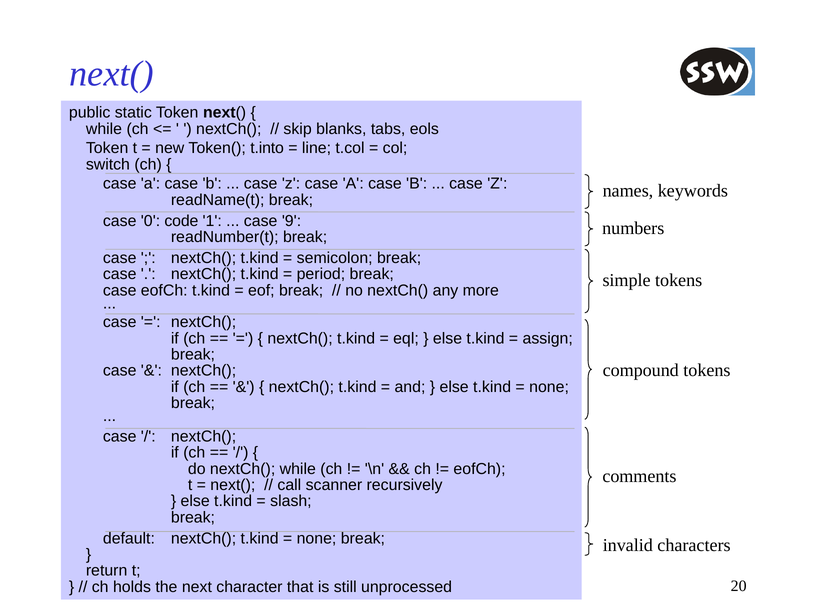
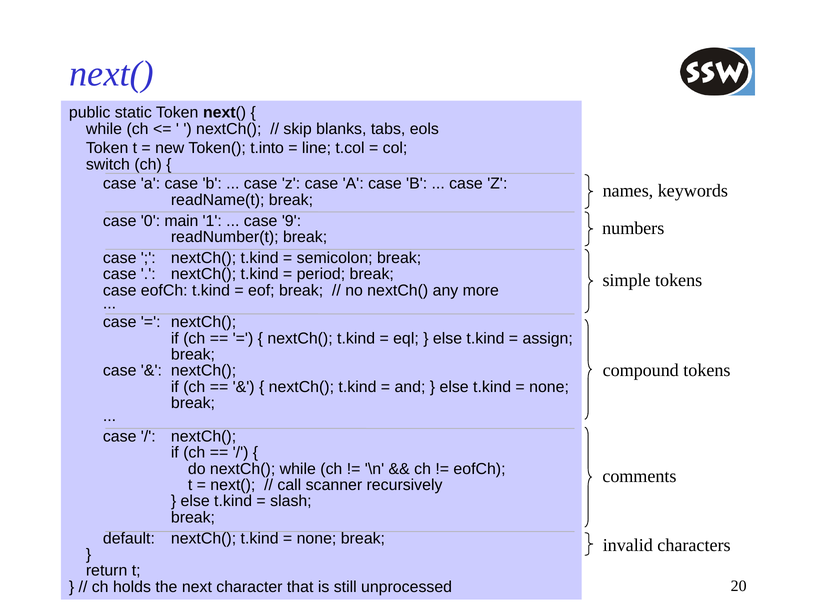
code: code -> main (181, 221)
